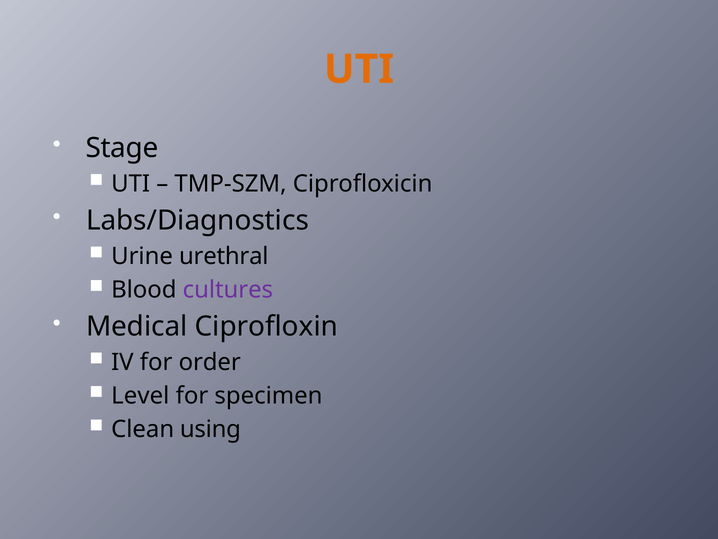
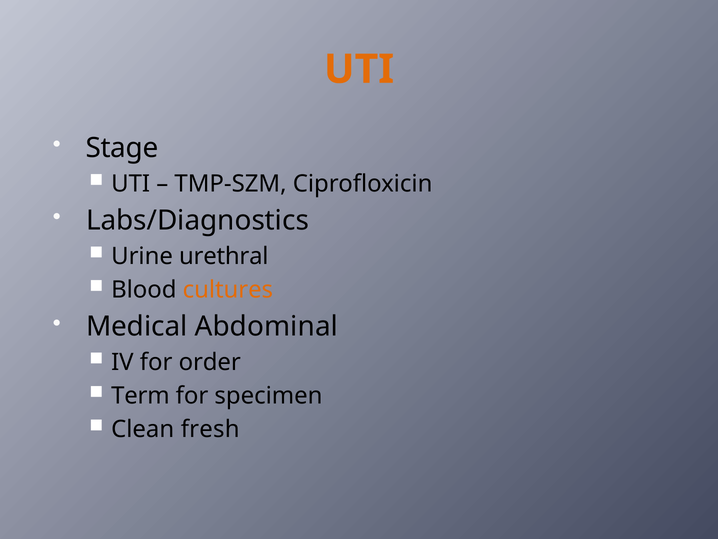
cultures colour: purple -> orange (228, 289)
Ciprofloxin: Ciprofloxin -> Abdominal (266, 326)
Level: Level -> Term (140, 396)
using: using -> fresh (210, 429)
